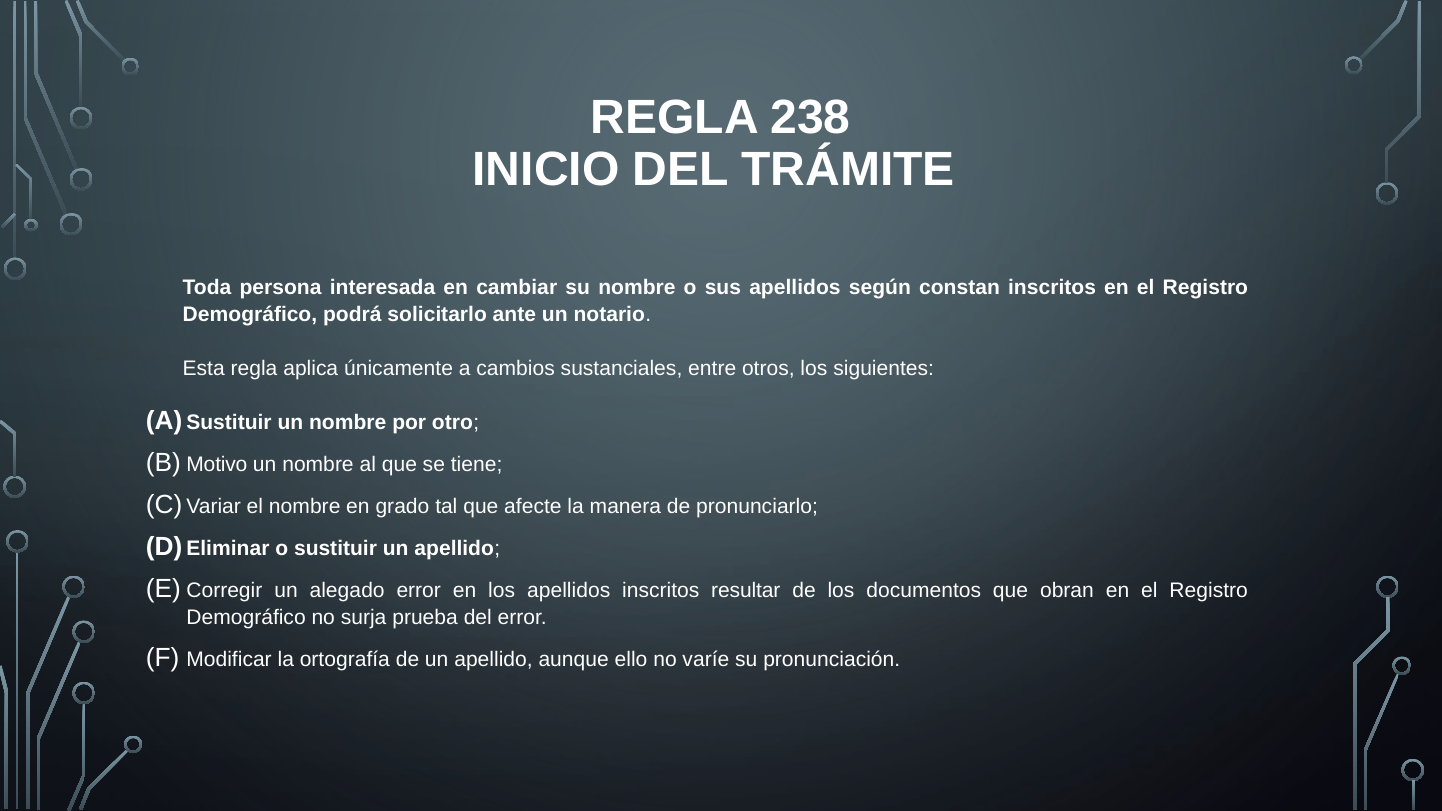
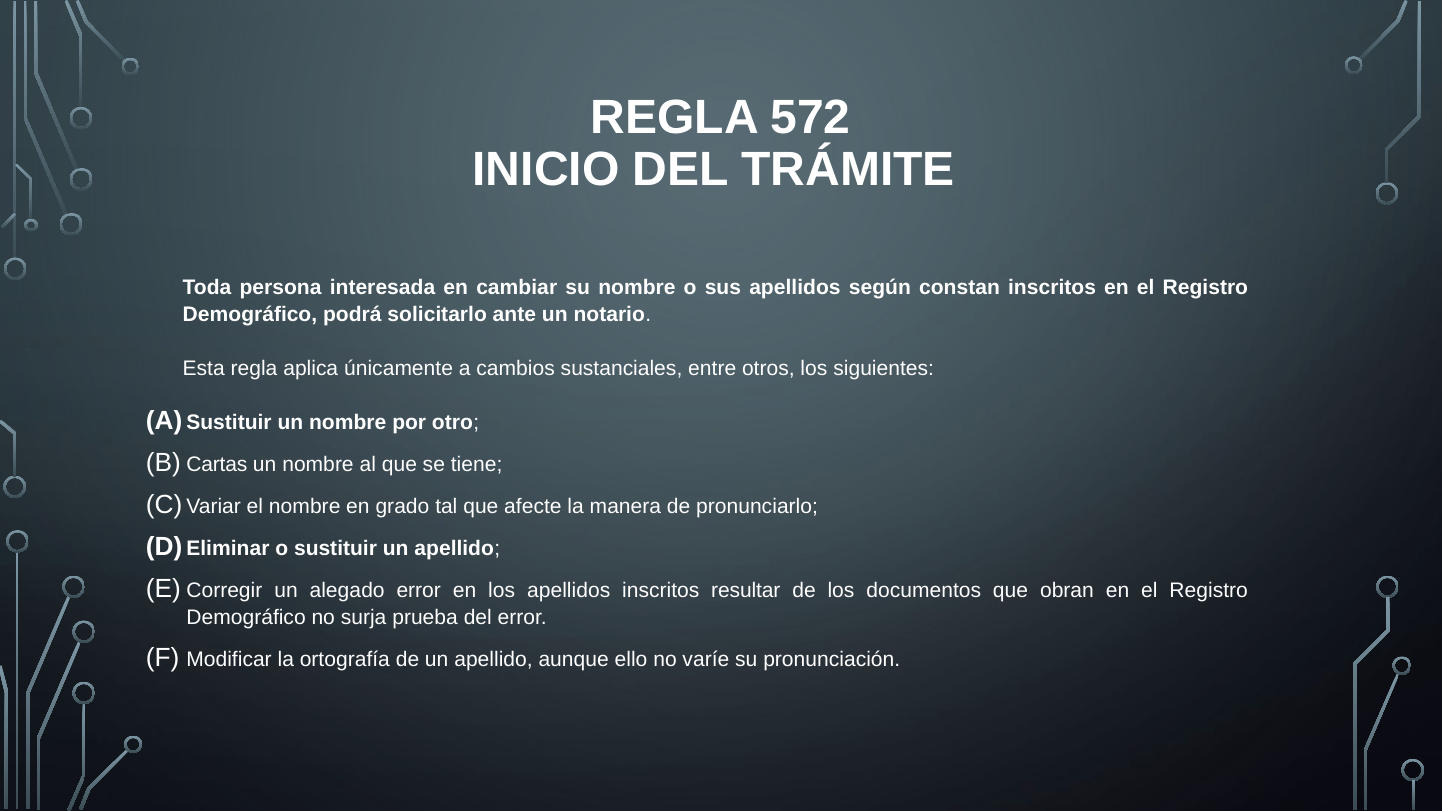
238: 238 -> 572 (811, 118)
Motivo: Motivo -> Cartas (217, 464)
